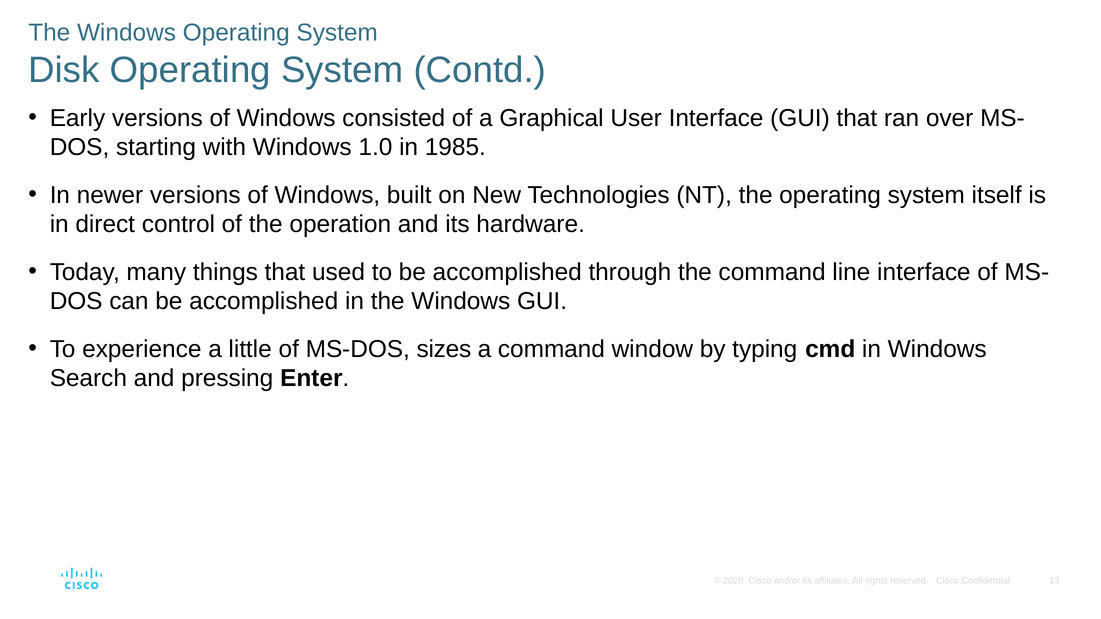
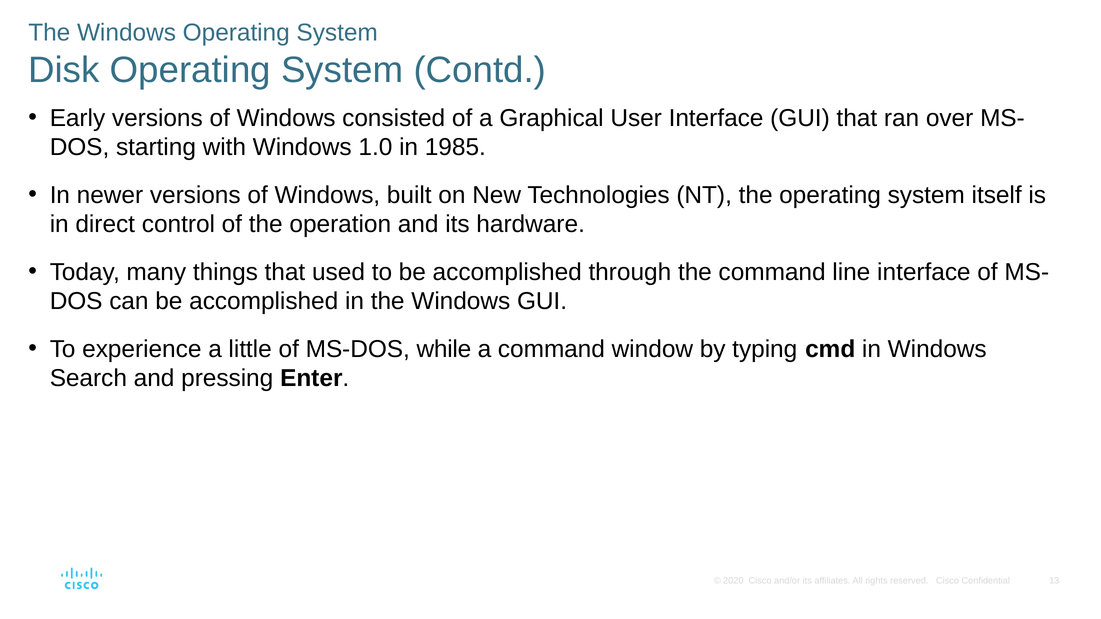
sizes: sizes -> while (444, 349)
